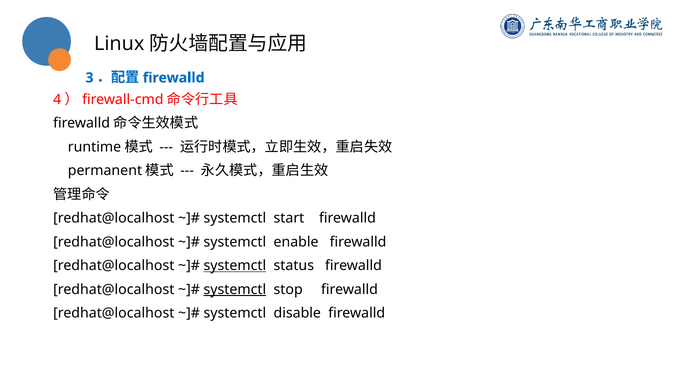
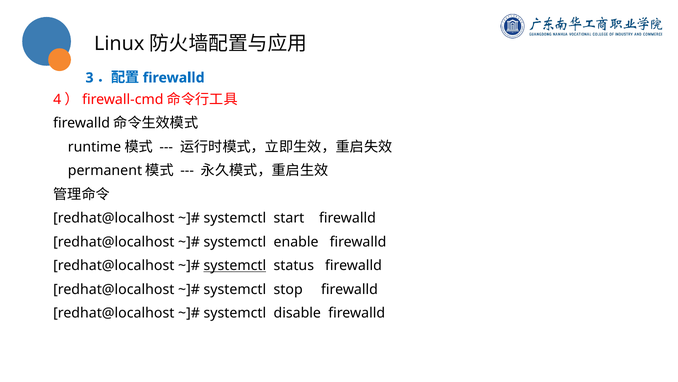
systemctl underline: present -> none (235, 289)
